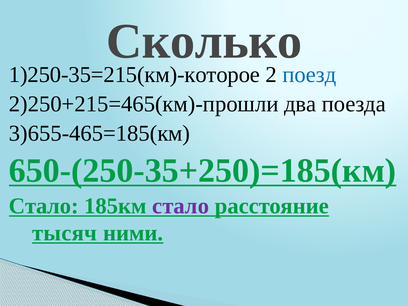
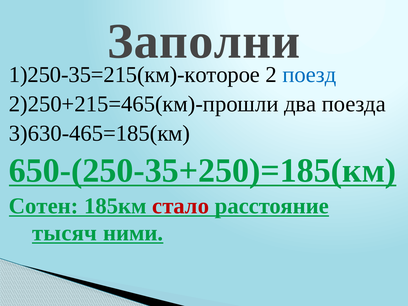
Сколько: Сколько -> Заполни (204, 41)
3)655-465=185(км: 3)655-465=185(км -> 3)630-465=185(км (100, 133)
Стало: Стало -> Сотен (44, 206)
стало colour: purple -> red (181, 206)
